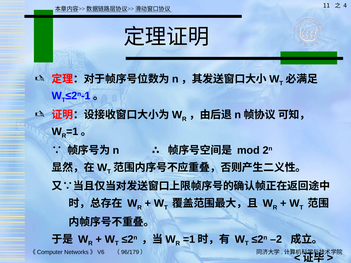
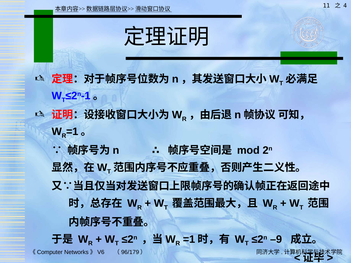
–2: –2 -> –9 (276, 239)
